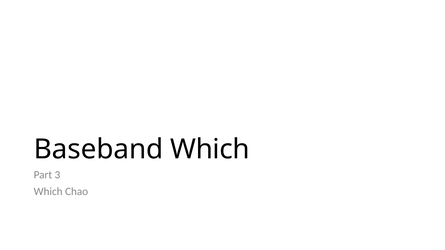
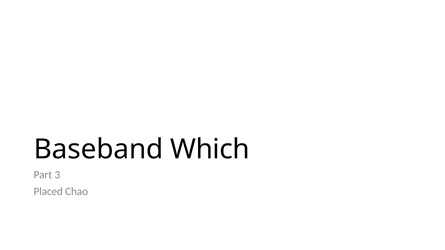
Which: Which -> Placed (48, 192)
